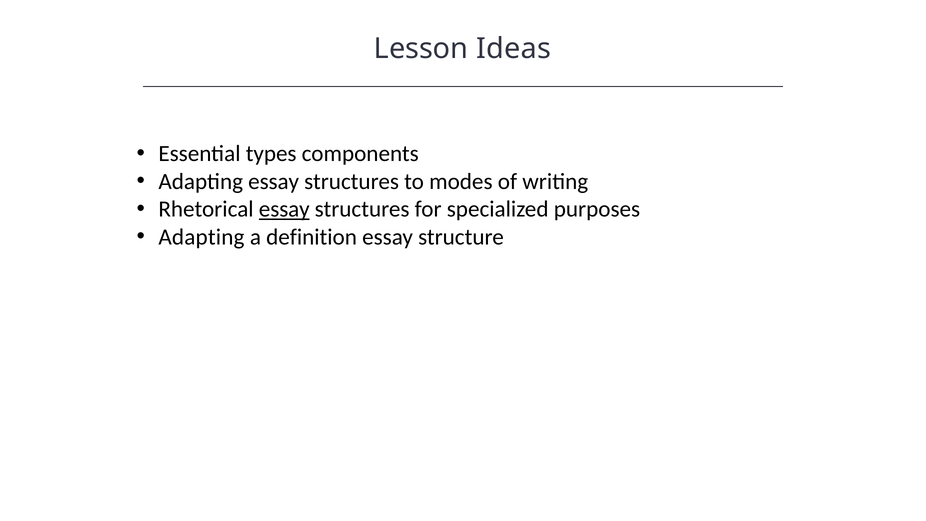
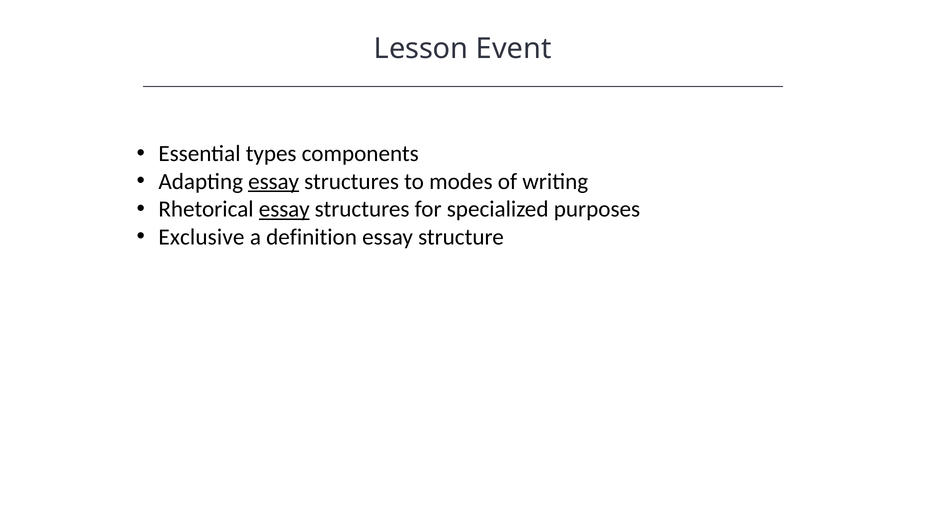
Ideas: Ideas -> Event (514, 48)
essay underline: none -> present (274, 181)
Adapting: Adapting -> Exclusive (201, 237)
